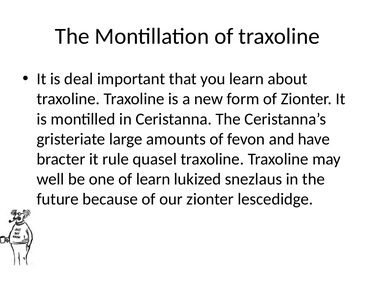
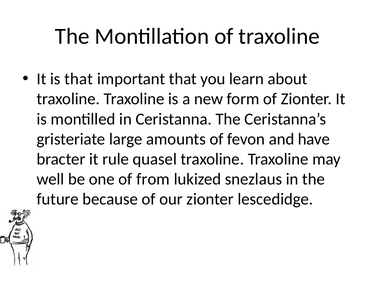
is deal: deal -> that (79, 79)
of learn: learn -> from (153, 179)
